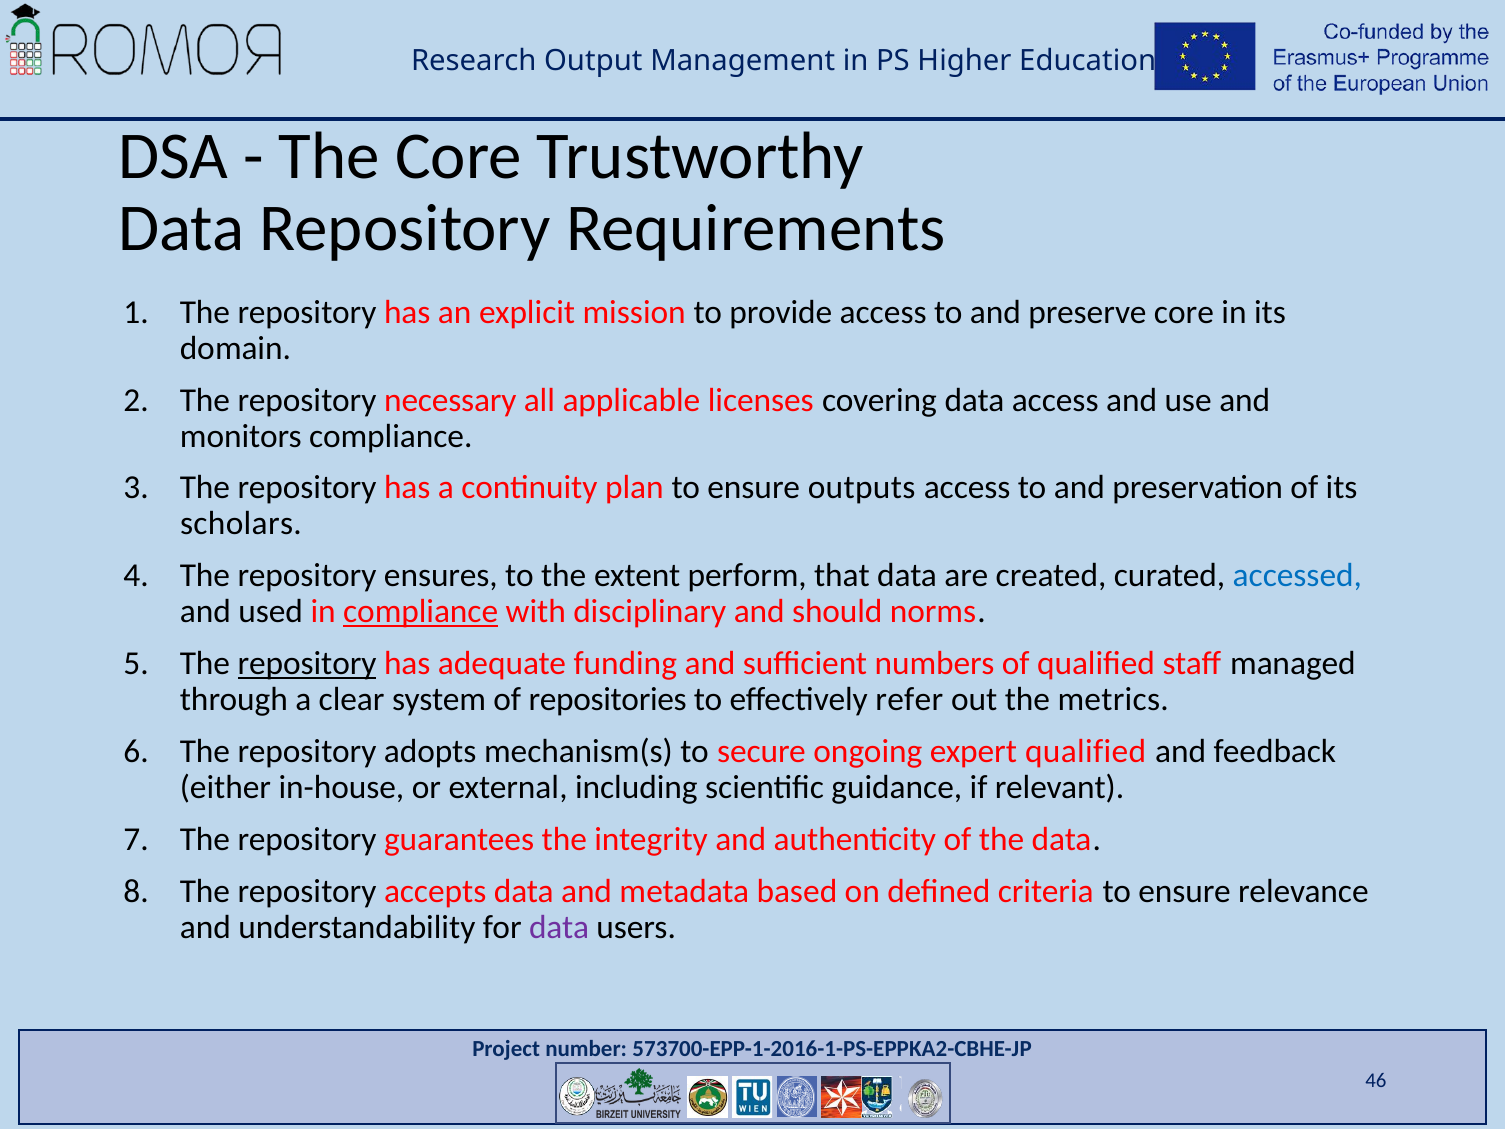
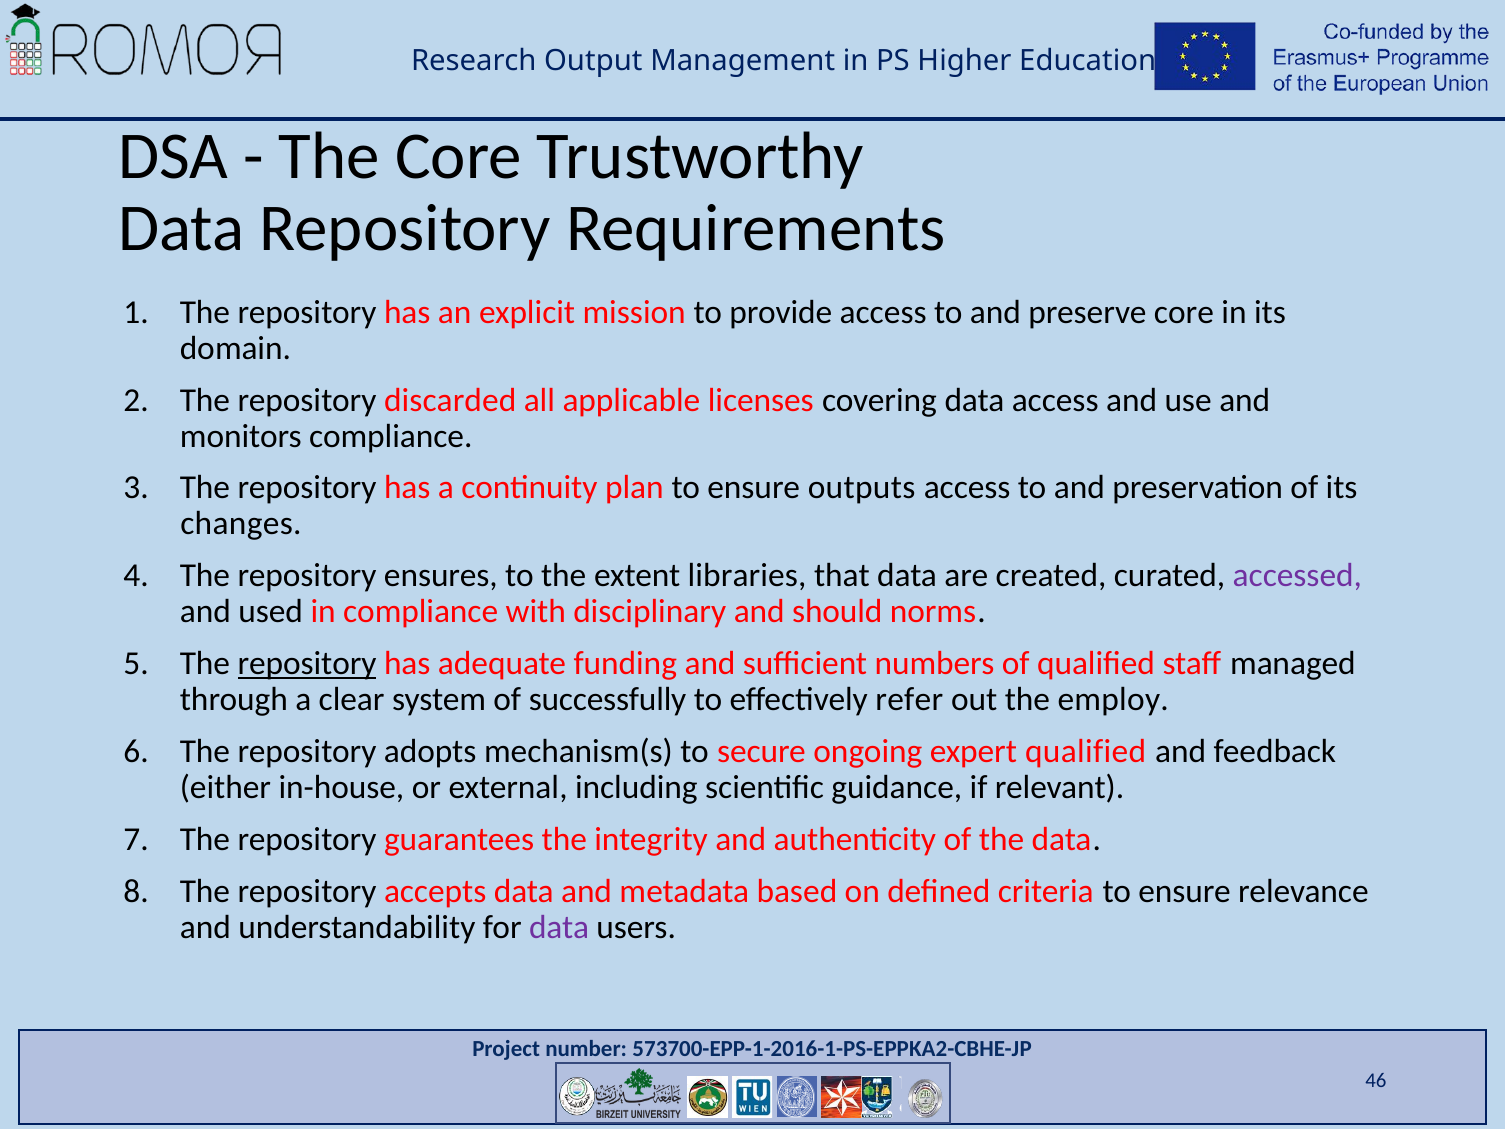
necessary: necessary -> discarded (450, 400)
scholars: scholars -> changes (241, 524)
perform: perform -> libraries (747, 576)
accessed colour: blue -> purple (1297, 576)
compliance underline: present -> none (421, 612)
repositories: repositories -> successfully (608, 700)
metrics: metrics -> employ (1113, 700)
